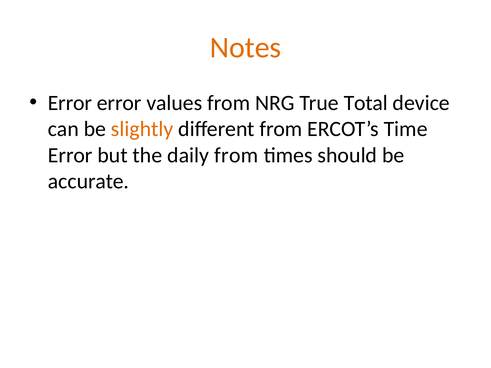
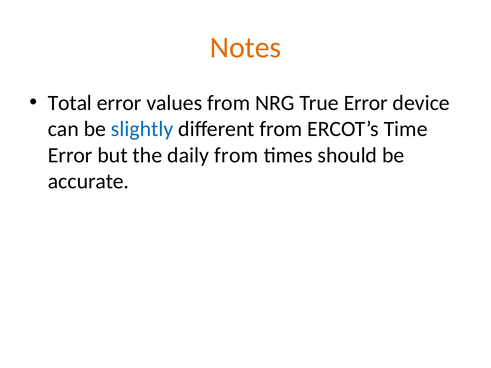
Error: Error -> Total (70, 103)
True Total: Total -> Error (366, 103)
slightly colour: orange -> blue (142, 129)
